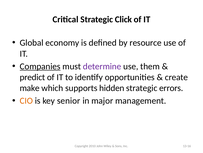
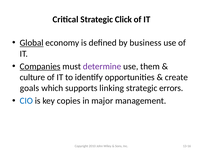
Global underline: none -> present (32, 43)
resource: resource -> business (145, 43)
predict: predict -> culture (32, 77)
make: make -> goals (30, 88)
hidden: hidden -> linking (112, 88)
CIO colour: orange -> blue (26, 100)
senior: senior -> copies (69, 100)
